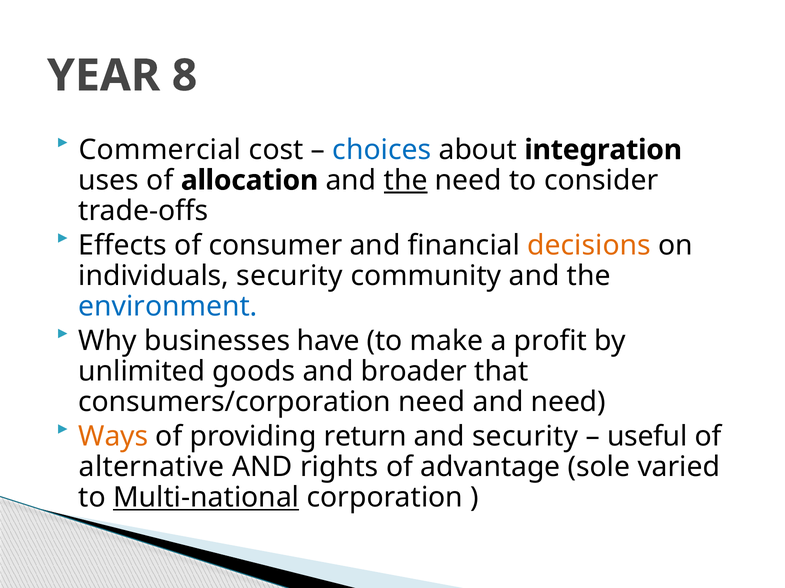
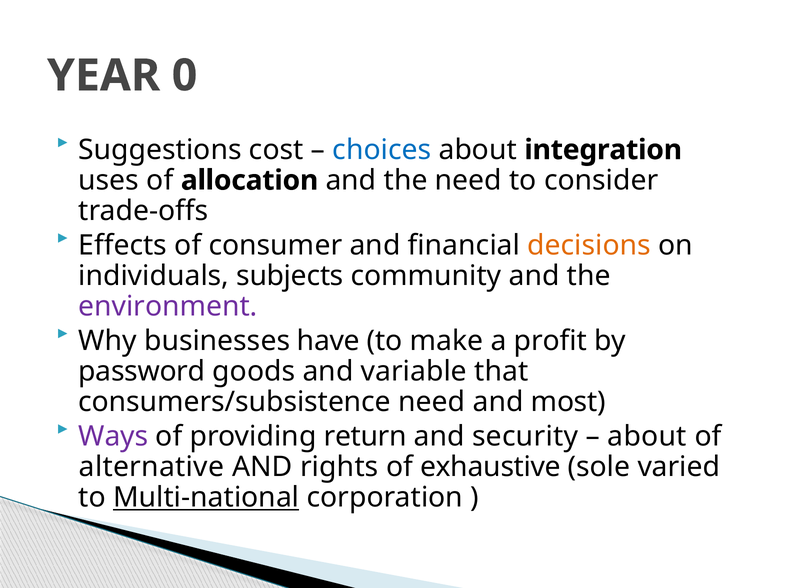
8: 8 -> 0 (185, 76)
Commercial: Commercial -> Suggestions (160, 150)
the underline: present -> none (406, 181)
individuals security: security -> subjects (290, 276)
environment colour: blue -> purple (168, 307)
unlimited: unlimited -> password (142, 372)
broader: broader -> variable (414, 372)
consumers/corporation: consumers/corporation -> consumers/subsistence (235, 403)
and need: need -> most (568, 403)
Ways colour: orange -> purple (113, 437)
useful: useful -> about (647, 437)
advantage: advantage -> exhaustive (490, 468)
